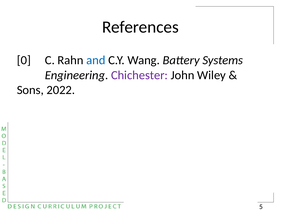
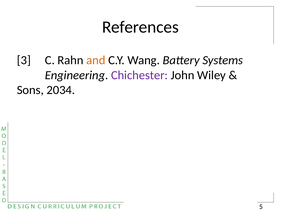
0: 0 -> 3 (24, 60)
and colour: blue -> orange (96, 60)
2022: 2022 -> 2034 (61, 90)
